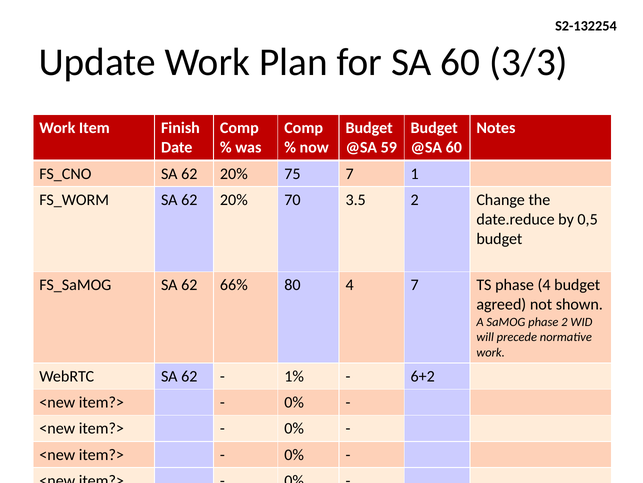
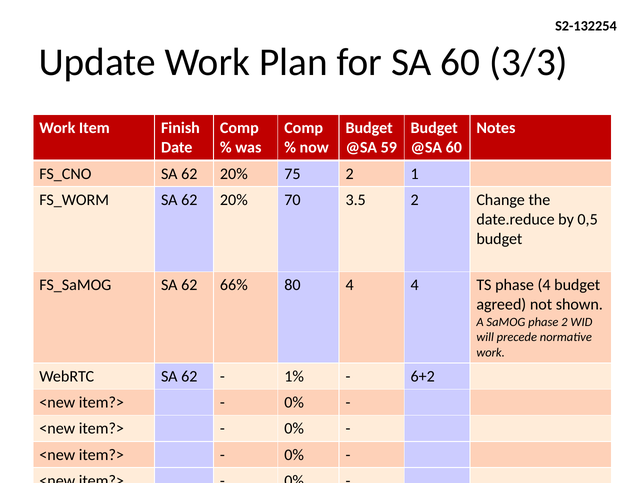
75 7: 7 -> 2 (350, 173)
4 7: 7 -> 4 (415, 284)
